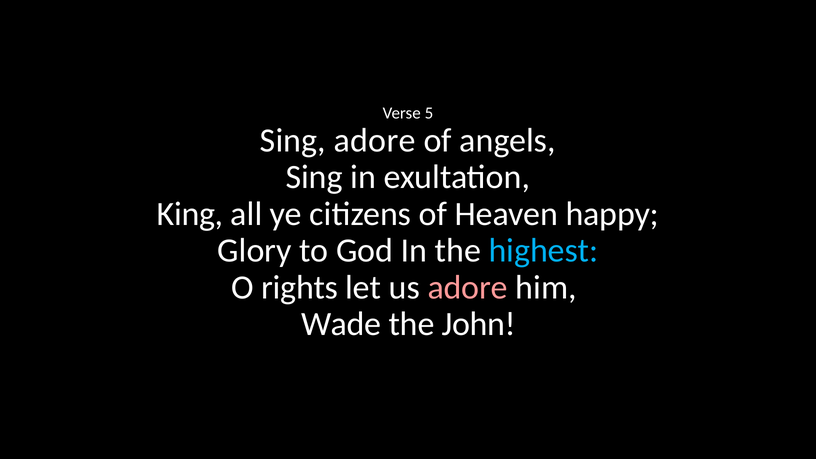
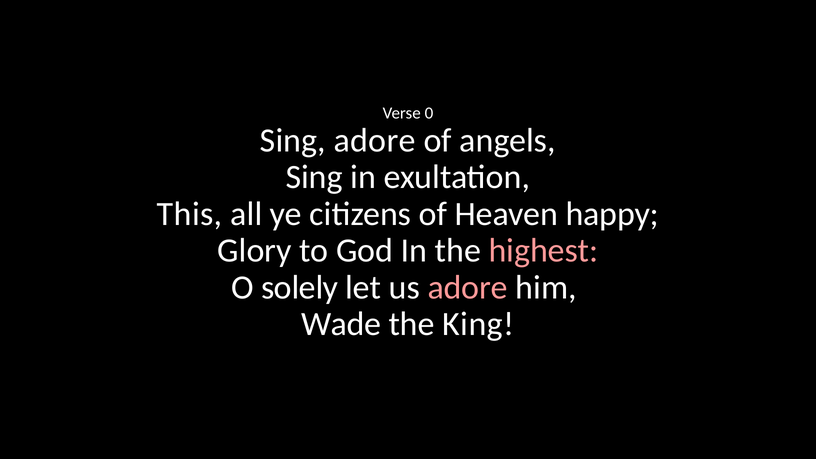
5: 5 -> 0 (429, 113)
King: King -> This (190, 214)
highest colour: light blue -> pink (543, 251)
rights: rights -> solely (300, 287)
John: John -> King (478, 324)
